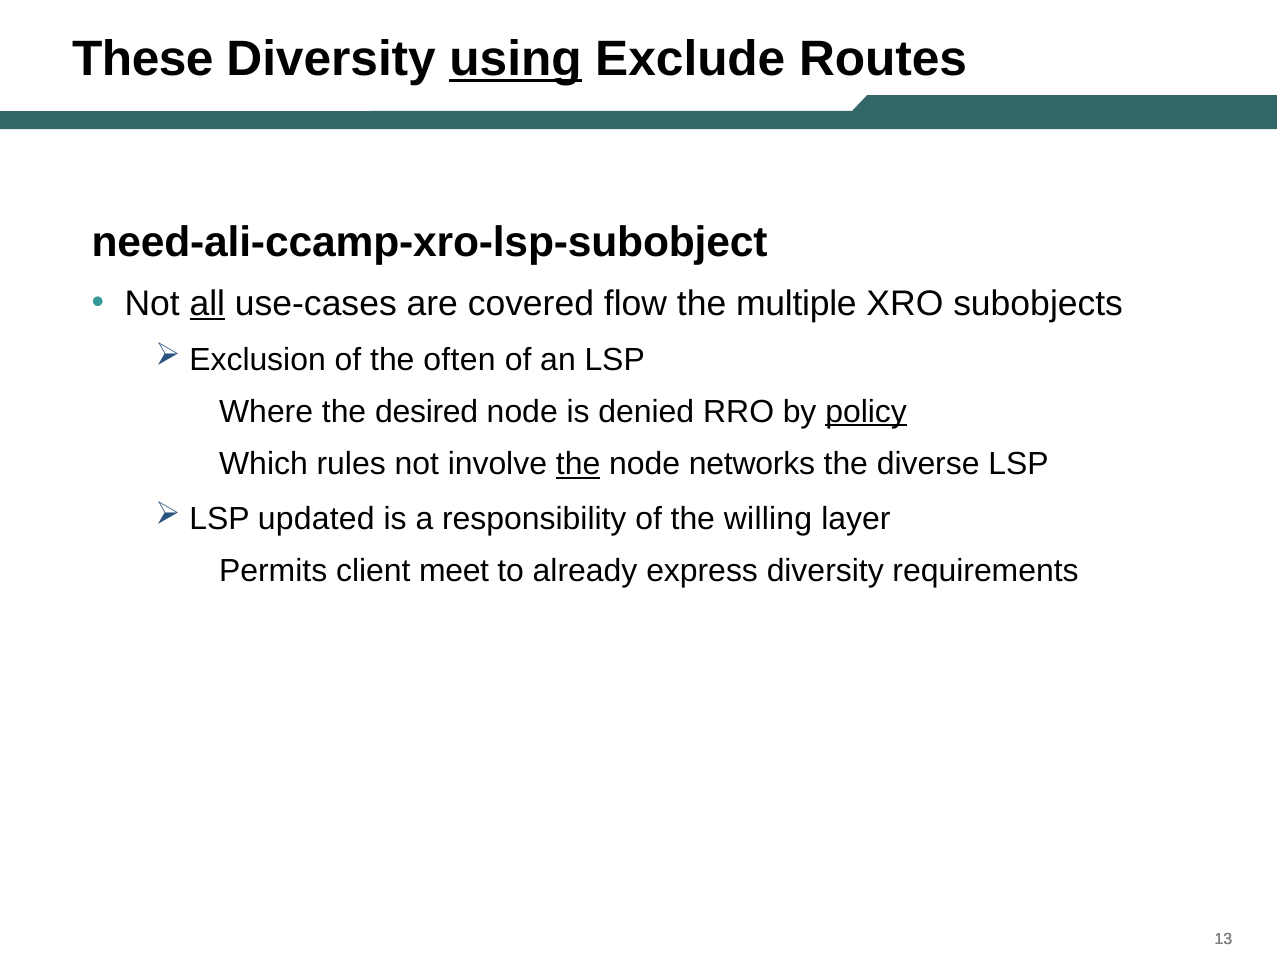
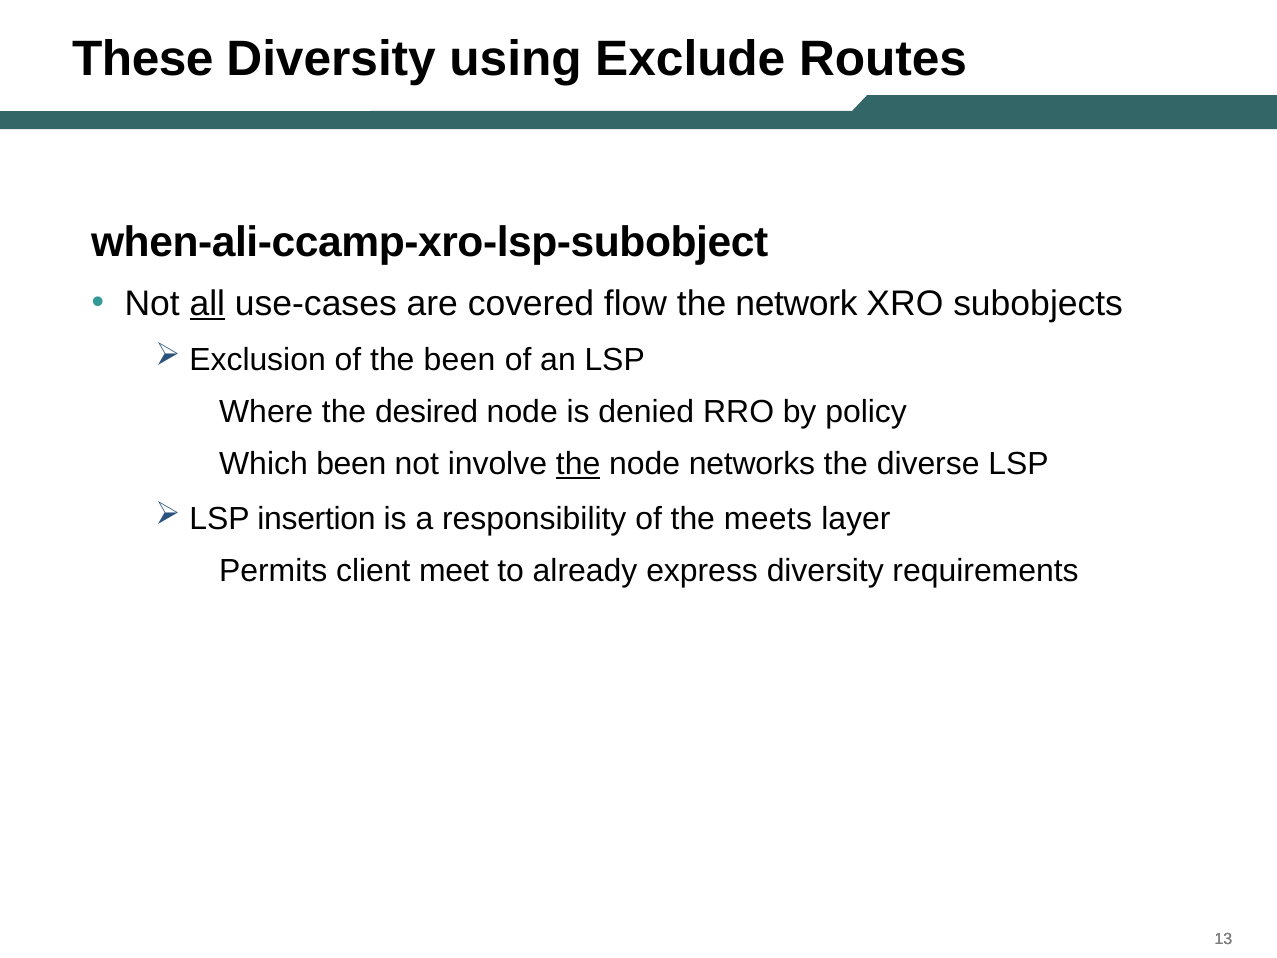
using underline: present -> none (516, 60)
need-ali-ccamp-xro-lsp-subobject: need-ali-ccamp-xro-lsp-subobject -> when-ali-ccamp-xro-lsp-subobject (430, 243)
multiple: multiple -> network (796, 304)
the often: often -> been (459, 360)
policy underline: present -> none (866, 412)
Which rules: rules -> been (351, 464)
updated: updated -> insertion (316, 519)
willing: willing -> meets (768, 519)
